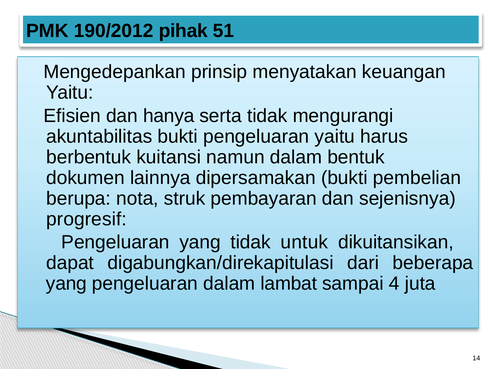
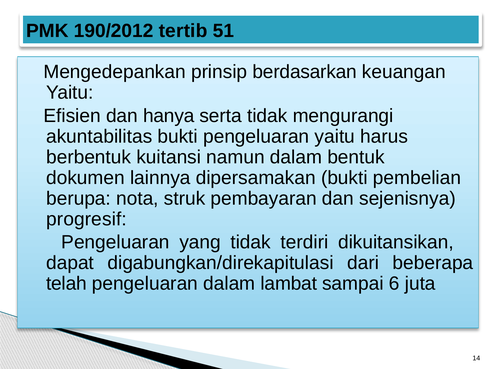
pihak: pihak -> tertib (183, 31)
menyatakan: menyatakan -> berdasarkan (305, 72)
untuk: untuk -> terdiri (304, 242)
yang: yang -> telah (66, 283)
4: 4 -> 6 (394, 283)
